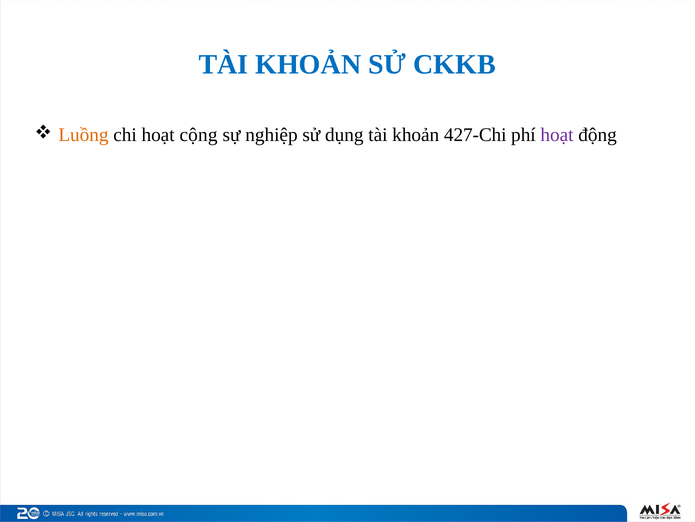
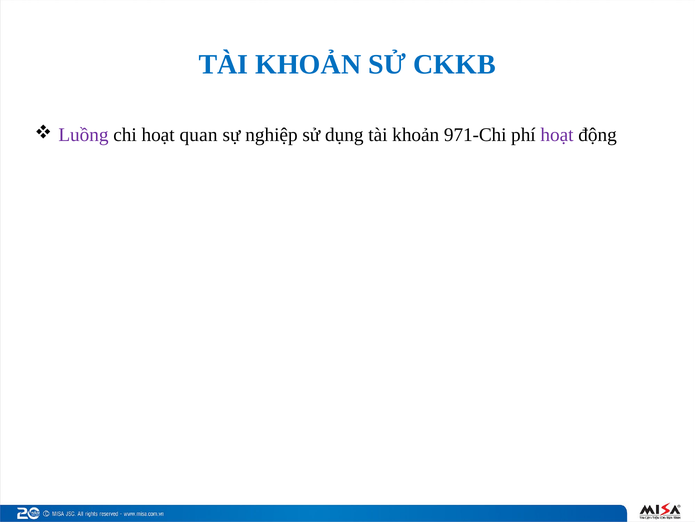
Luồng colour: orange -> purple (83, 135)
cộng: cộng -> quan (199, 135)
427-Chi: 427-Chi -> 971-Chi (475, 135)
